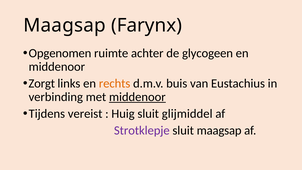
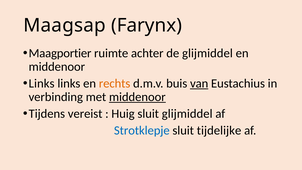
Opgenomen: Opgenomen -> Maagportier (60, 53)
de glycogeen: glycogeen -> glijmiddel (207, 53)
Zorgt: Zorgt -> Links (42, 83)
van underline: none -> present (199, 83)
Strotklepje colour: purple -> blue (142, 130)
sluit maagsap: maagsap -> tijdelijke (219, 130)
